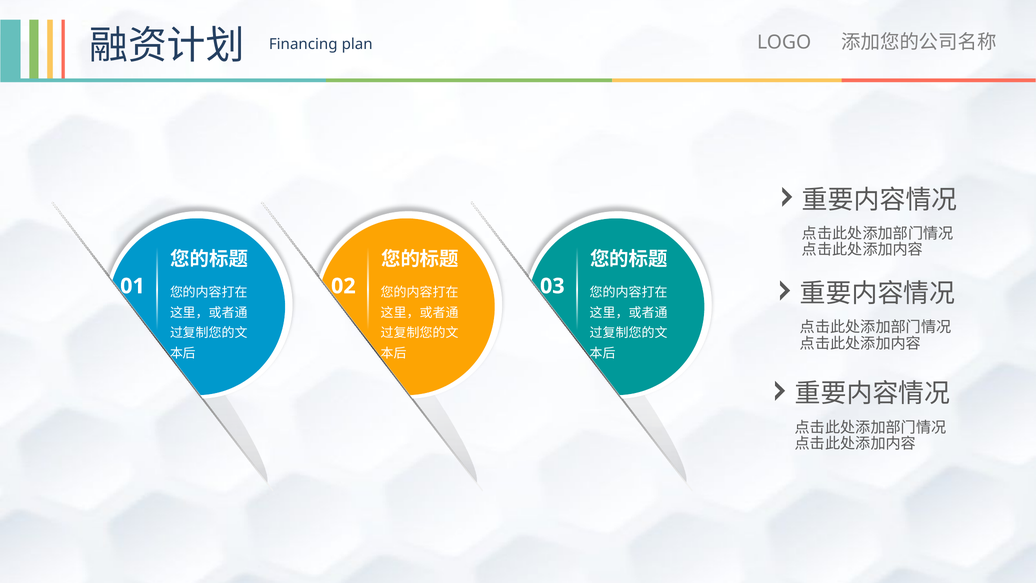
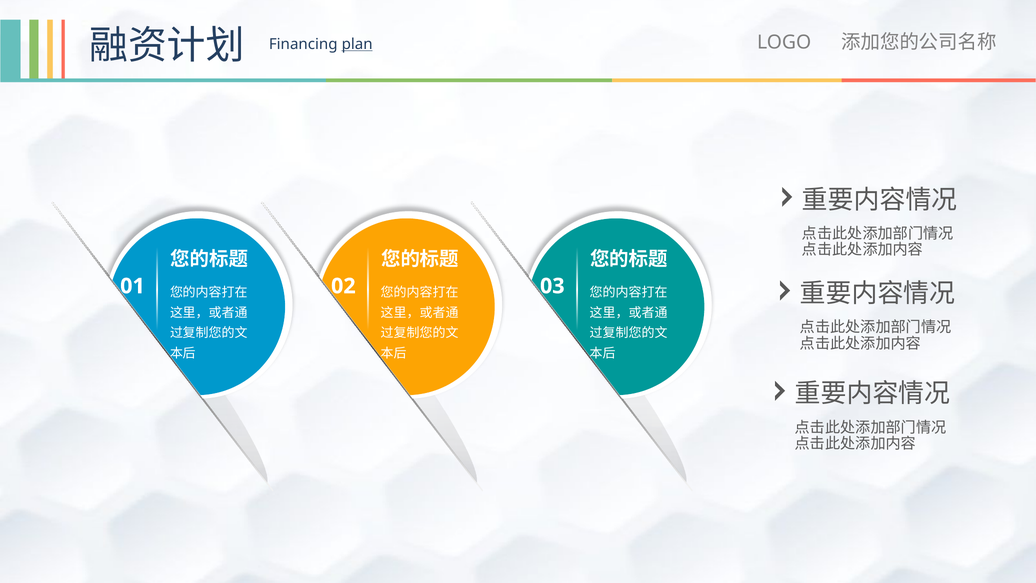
plan underline: none -> present (357, 44)
